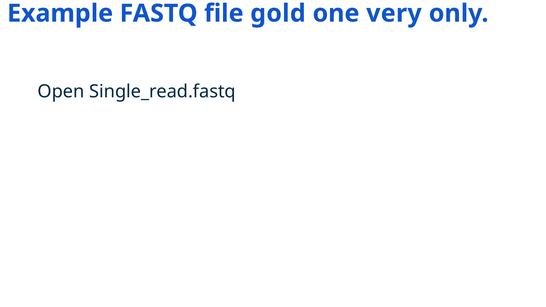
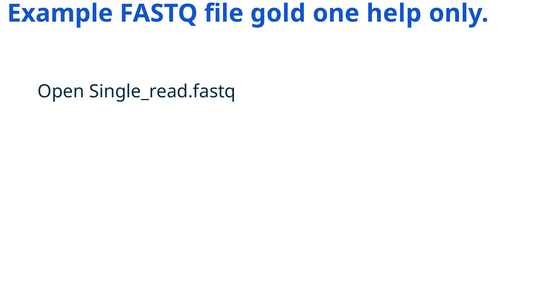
very: very -> help (394, 13)
